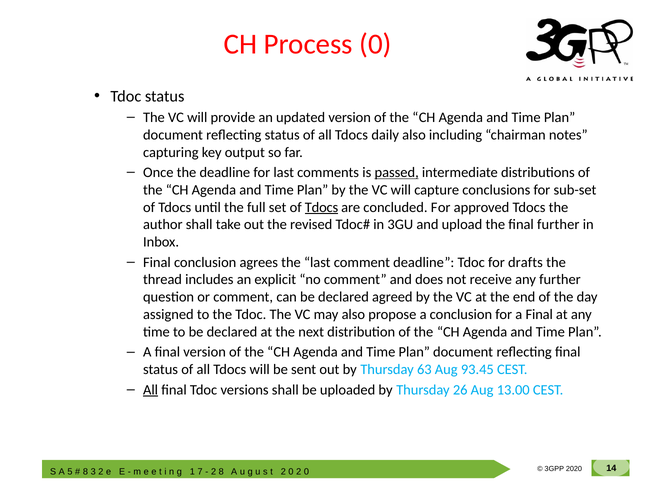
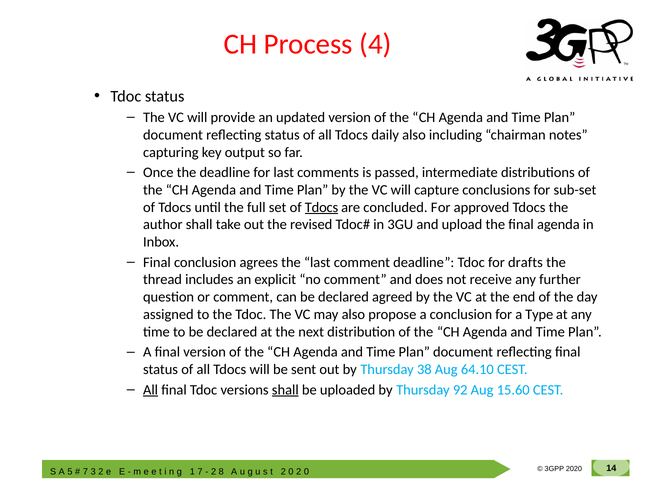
Process 0: 0 -> 4 (375, 44)
passed underline: present -> none (397, 173)
final further: further -> agenda (558, 225)
for a Final: Final -> Type (539, 314)
63: 63 -> 38 (424, 370)
93.45: 93.45 -> 64.10 (477, 370)
shall underline: none -> present (285, 390)
26: 26 -> 92 (460, 390)
13.00: 13.00 -> 15.60 (513, 390)
8: 8 -> 7 (85, 472)
